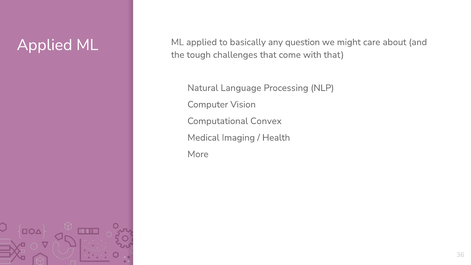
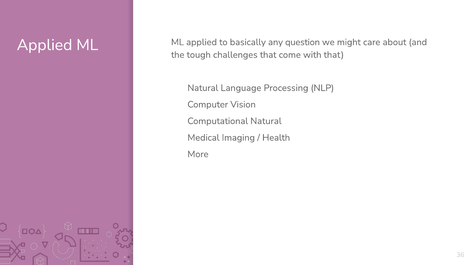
Computational Convex: Convex -> Natural (266, 121)
